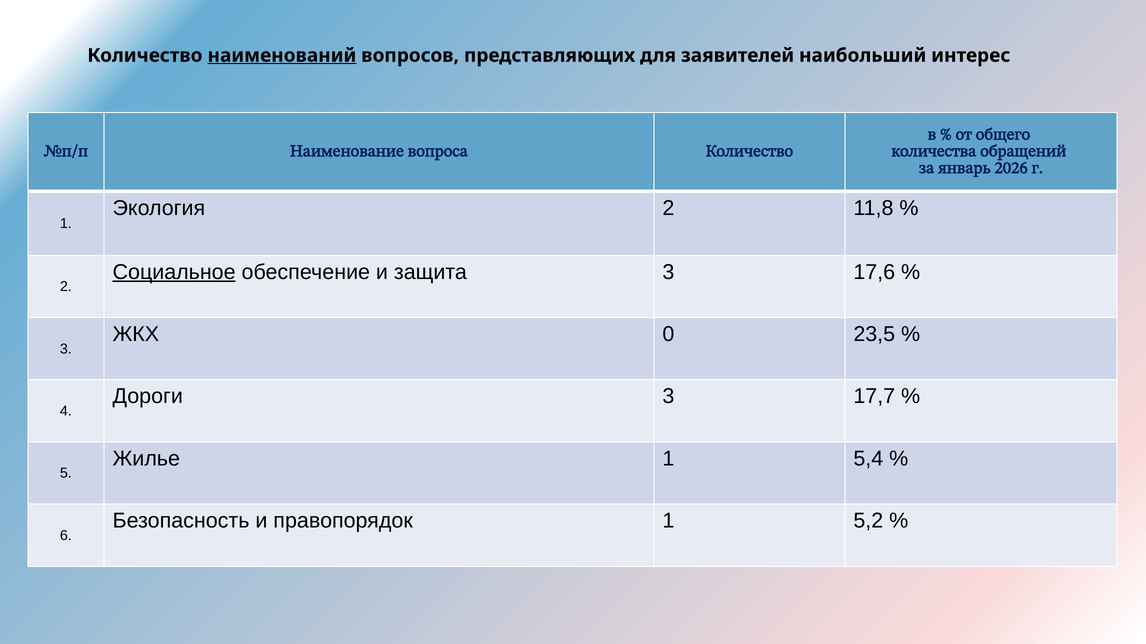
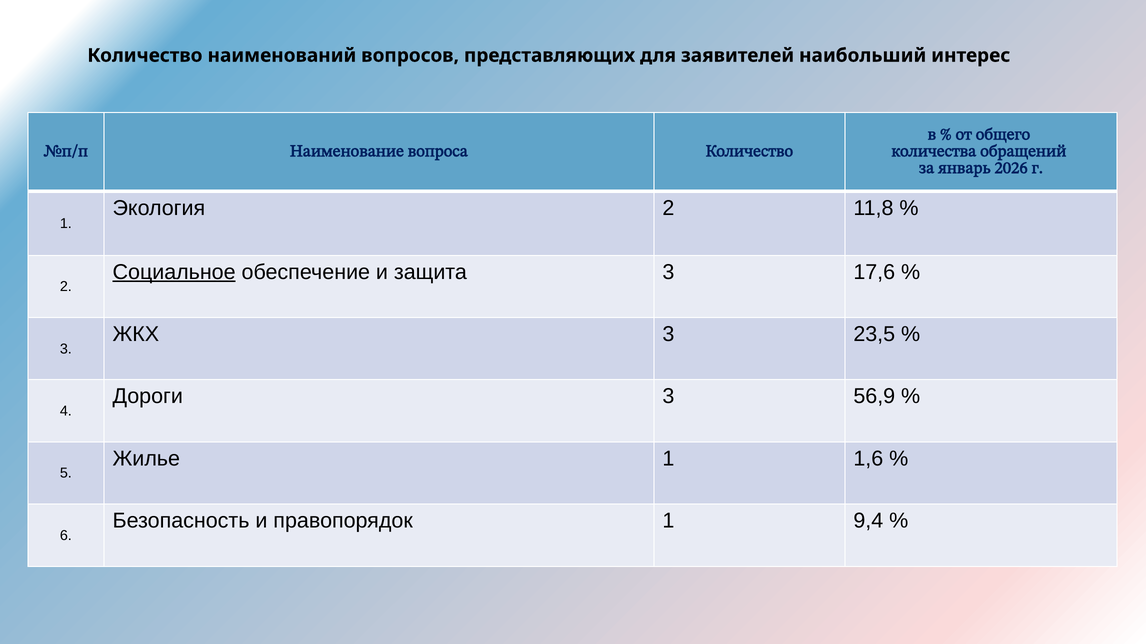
наименований underline: present -> none (282, 56)
ЖКХ 0: 0 -> 3 (668, 334)
17,7: 17,7 -> 56,9 (874, 397)
5,4: 5,4 -> 1,6 (868, 459)
5,2: 5,2 -> 9,4 (868, 521)
